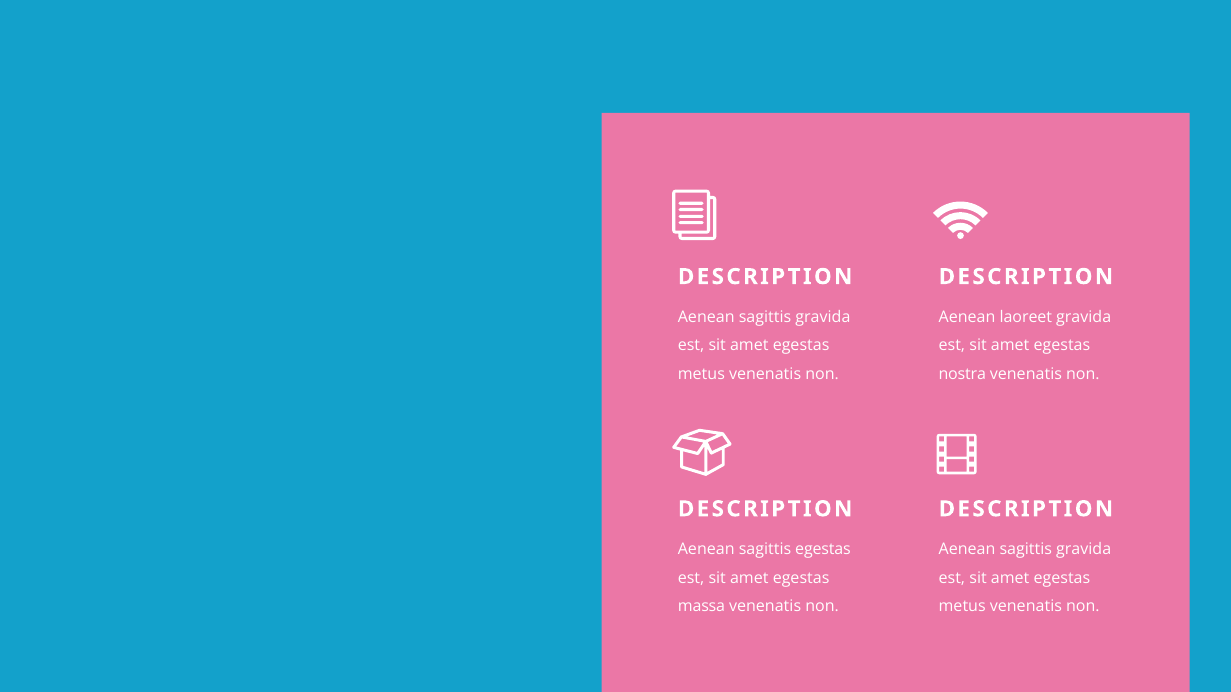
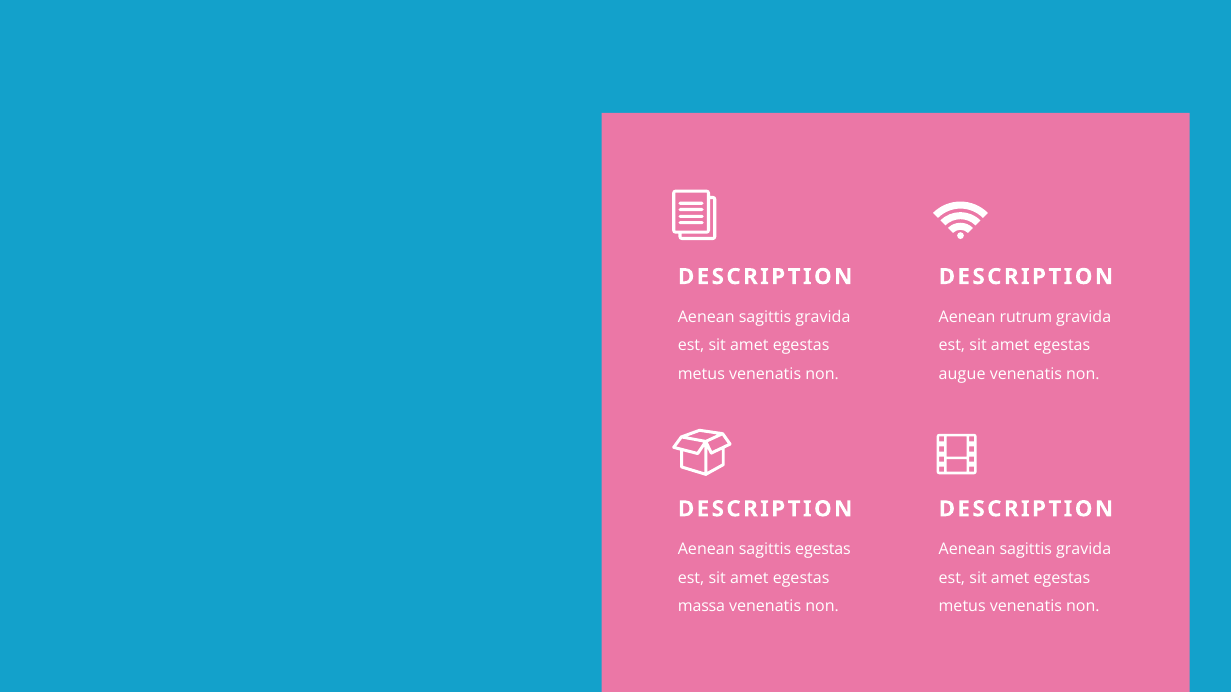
laoreet: laoreet -> rutrum (1026, 317)
nostra: nostra -> augue (962, 375)
